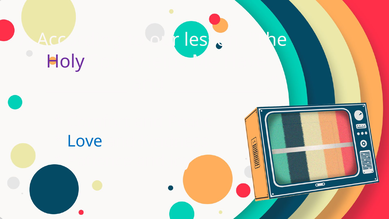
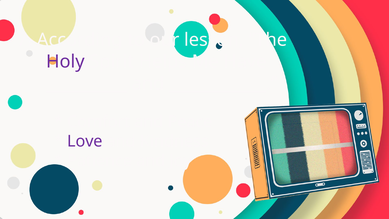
Love colour: blue -> purple (85, 141)
